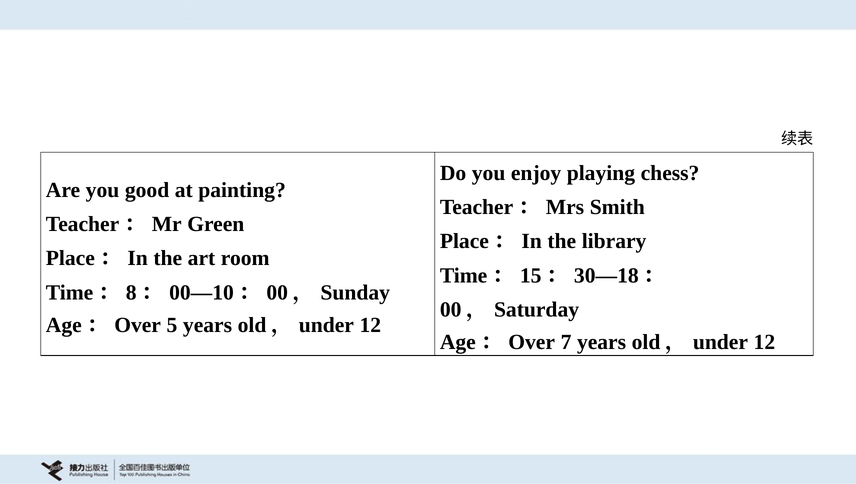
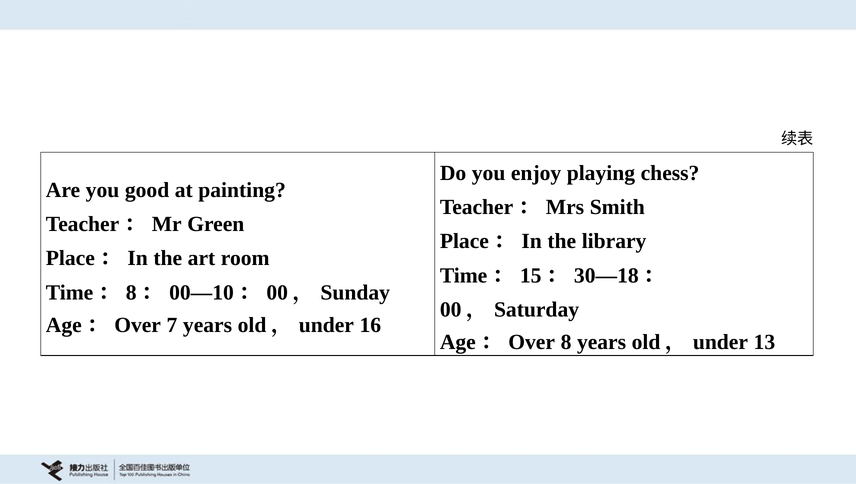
5: 5 -> 7 (172, 325)
12: 12 -> 16 (370, 325)
7: 7 -> 8 (566, 342)
12: 12 -> 13 (764, 342)
